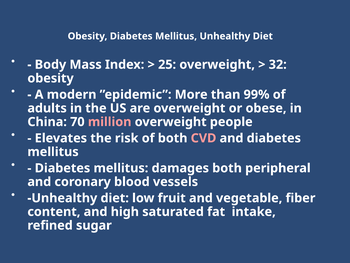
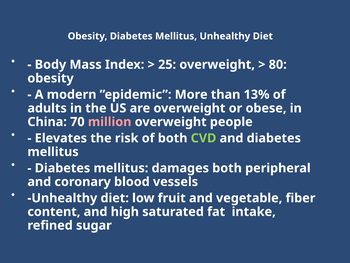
32: 32 -> 80 (278, 64)
99%: 99% -> 13% (257, 94)
CVD colour: pink -> light green (204, 138)
